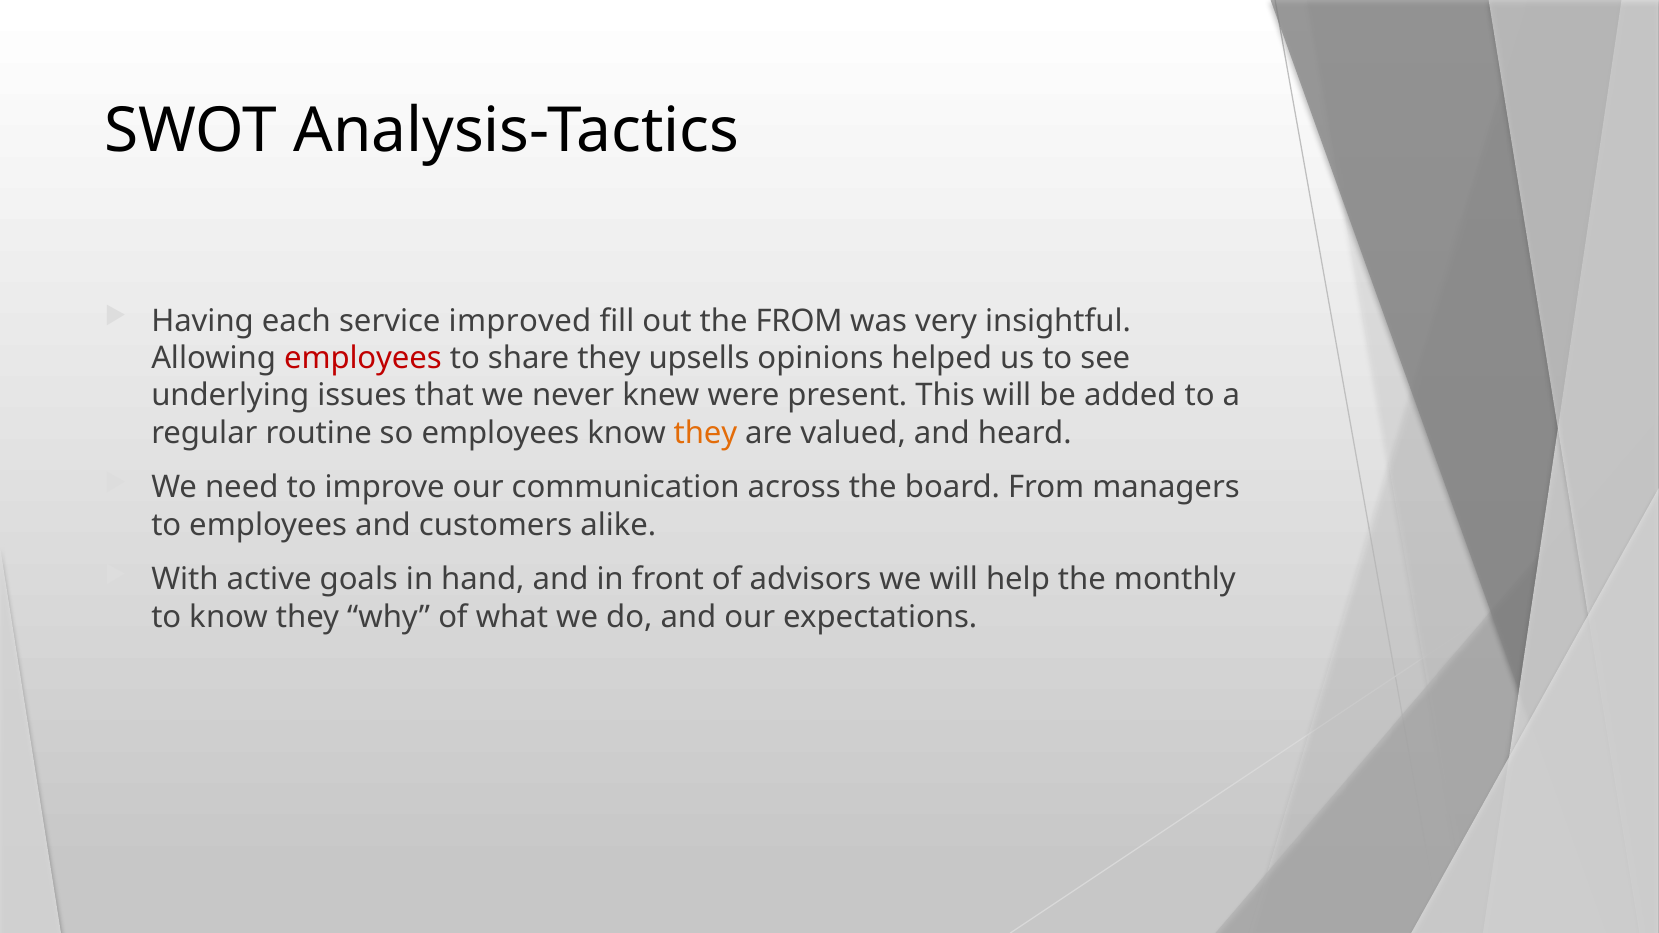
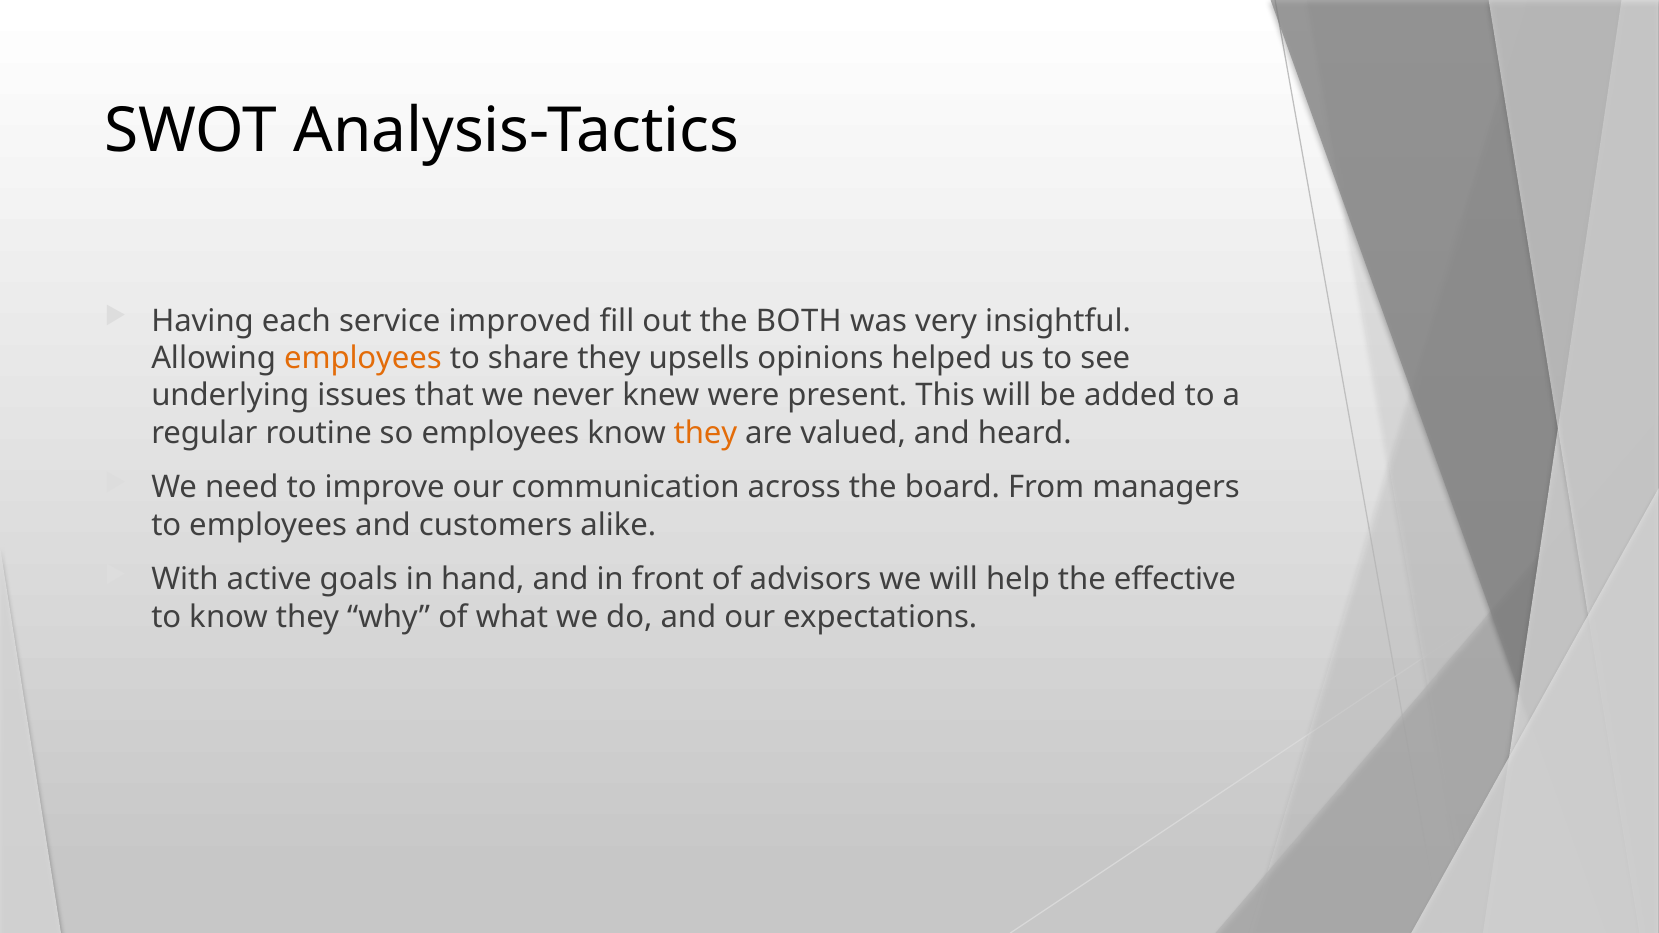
the FROM: FROM -> BOTH (799, 321)
employees colour: red -> orange (363, 358)
monthly: monthly -> effective (1175, 580)
